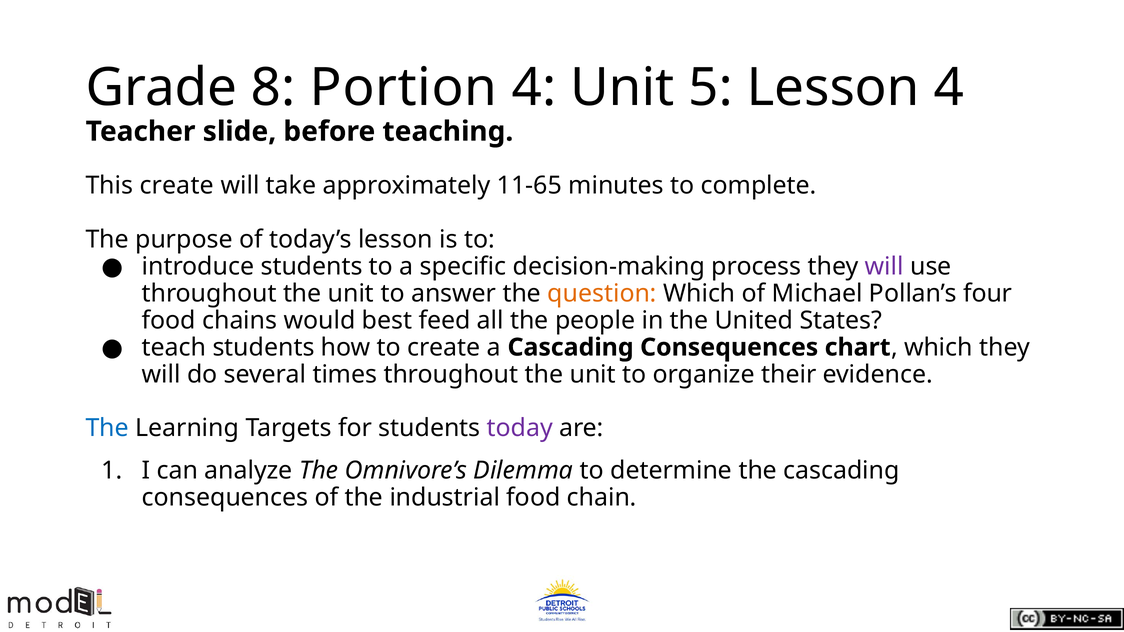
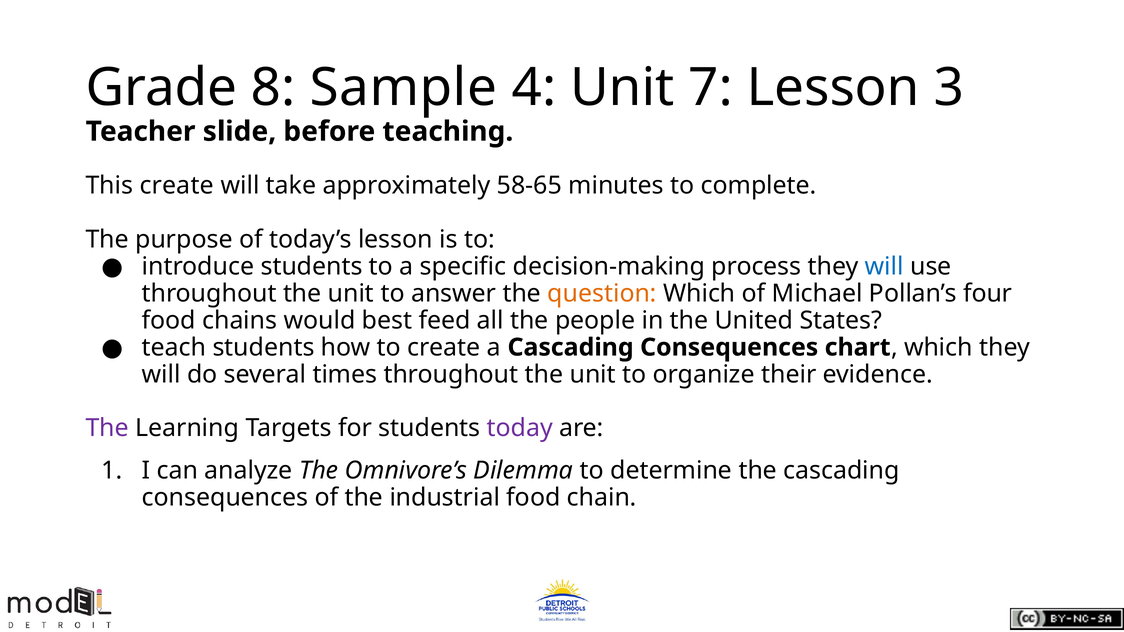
Portion: Portion -> Sample (403, 88)
5: 5 -> 7 (711, 88)
Lesson 4: 4 -> 3 (949, 88)
11-65: 11-65 -> 58-65 (529, 186)
will colour: purple -> blue (884, 267)
The colour: blue -> purple (107, 428)
